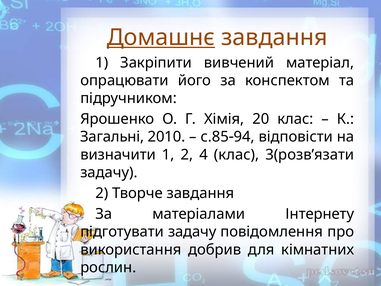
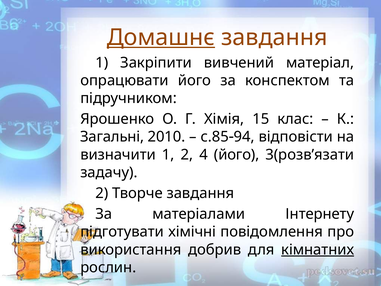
20: 20 -> 15 (261, 119)
4 клас: клас -> його (237, 154)
підготувати задачу: задачу -> хімічні (192, 232)
кімнатних underline: none -> present (318, 249)
